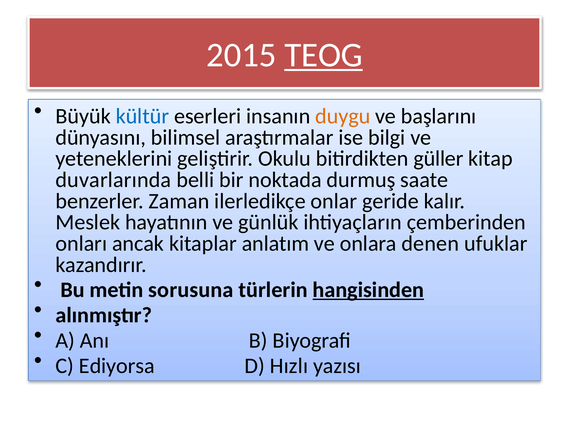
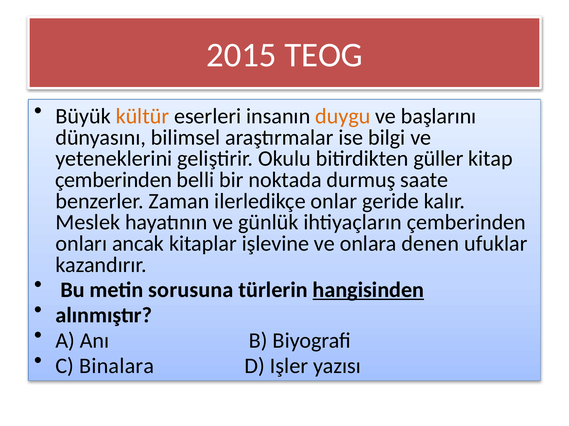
TEOG underline: present -> none (324, 55)
kültür colour: blue -> orange (142, 116)
duvarlarında: duvarlarında -> çemberinden (114, 180)
anlatım: anlatım -> işlevine (275, 244)
Ediyorsa: Ediyorsa -> Binalara (117, 366)
Hızlı: Hızlı -> Işler (289, 366)
